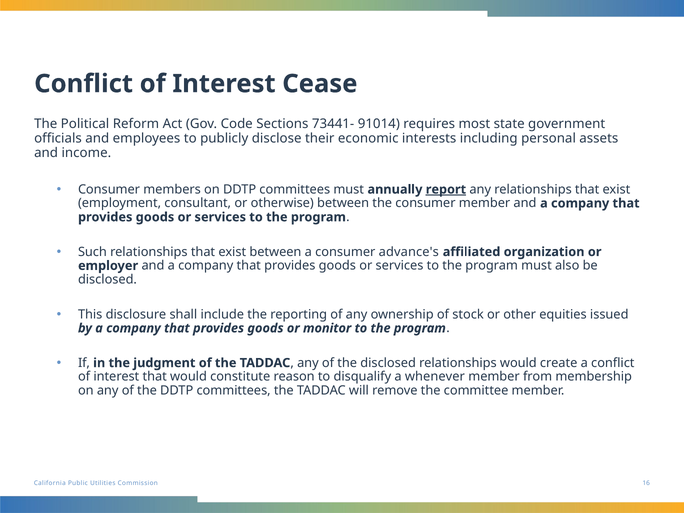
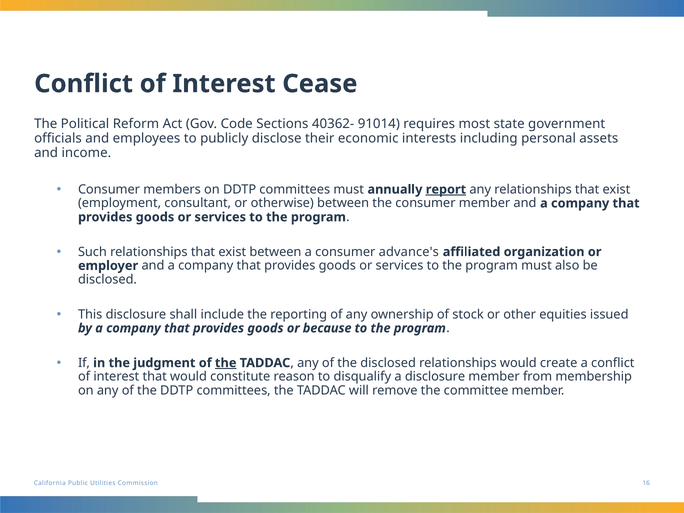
73441-: 73441- -> 40362- (333, 124)
monitor: monitor -> because (327, 328)
the underline: none -> present (226, 363)
a whenever: whenever -> disclosure (435, 377)
